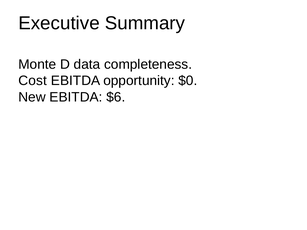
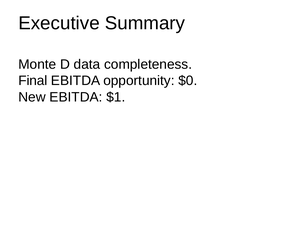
Cost: Cost -> Final (33, 81)
$6: $6 -> $1 (116, 97)
